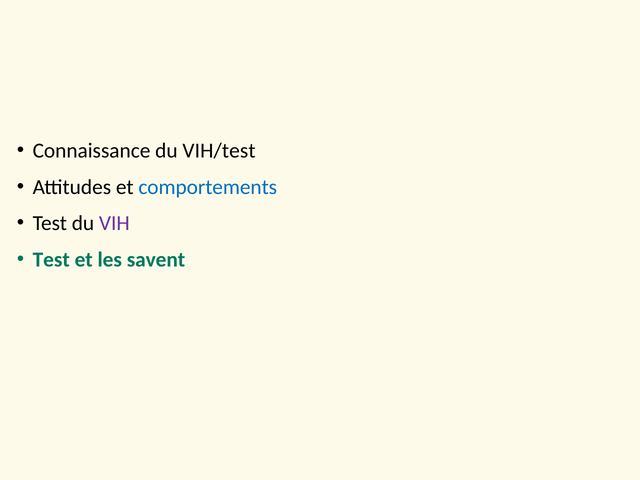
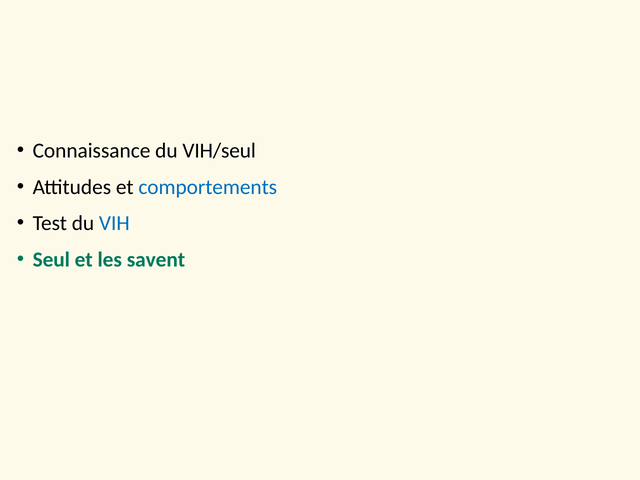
VIH/test: VIH/test -> VIH/seul (219, 151)
VIH colour: purple -> blue (114, 223)
Test: Test -> Seul (51, 260)
